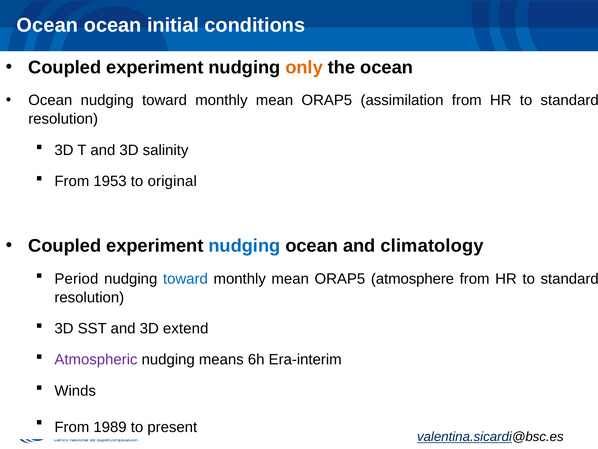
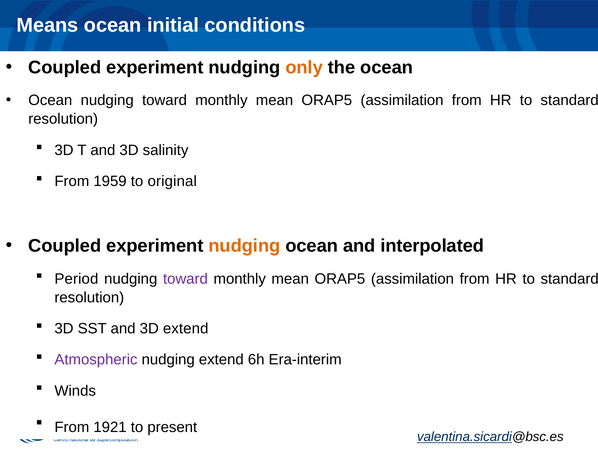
Ocean: Ocean -> Means (47, 25)
1953: 1953 -> 1959 (110, 181)
nudging colour: blue -> orange (244, 246)
climatology: climatology -> interpolated (432, 246)
toward colour: blue -> purple (185, 278)
atmosphere: atmosphere -> assimilation (412, 278)
nudging means: means -> extend (221, 359)
1989: 1989 -> 1921 (110, 427)
